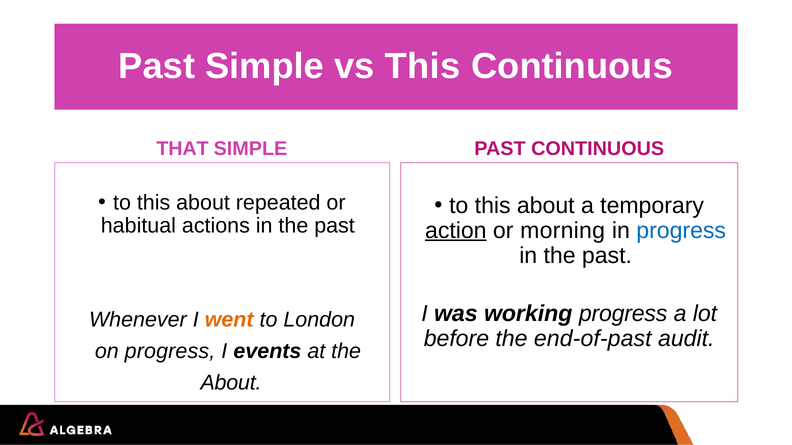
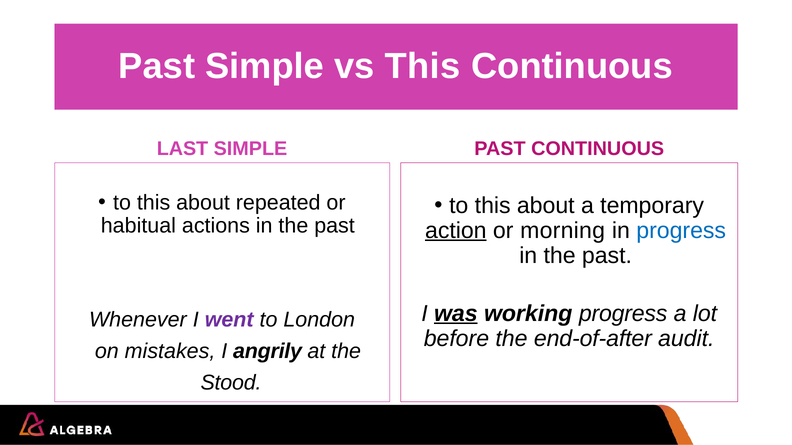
THAT: THAT -> LAST (183, 149)
was underline: none -> present (456, 314)
went colour: orange -> purple (229, 320)
end-of-past: end-of-past -> end-of-after (593, 339)
on progress: progress -> mistakes (170, 352)
events: events -> angrily (268, 352)
About: About -> Stood (231, 383)
